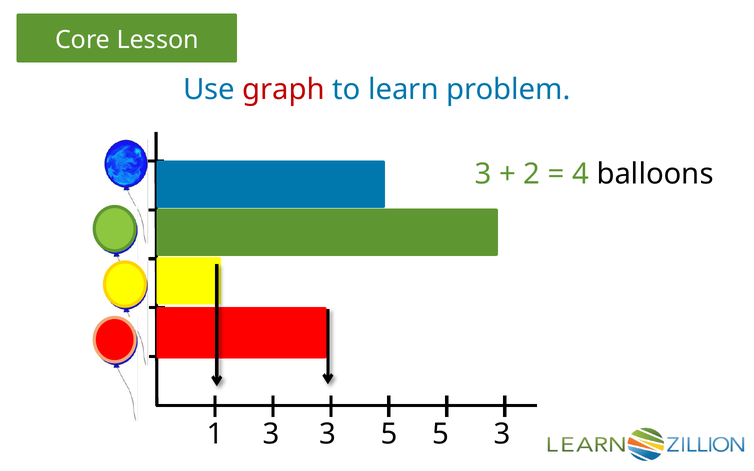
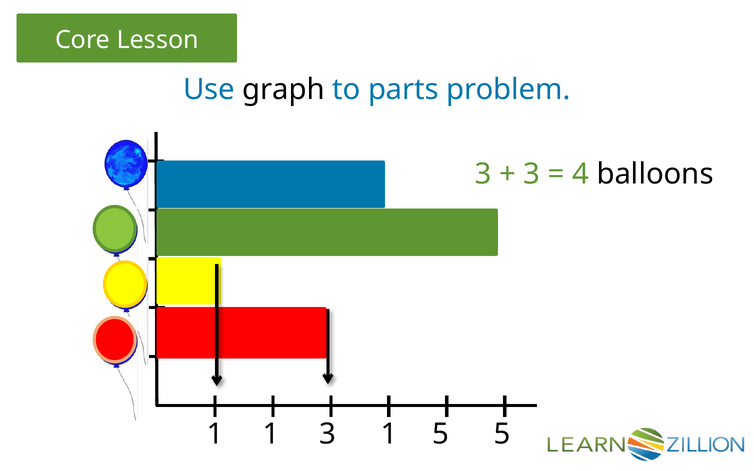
graph colour: red -> black (284, 89)
learn: learn -> parts (403, 89)
2: 2 -> 3 (532, 174)
1 3: 3 -> 1 (271, 434)
3 5: 5 -> 1 (389, 434)
5 3: 3 -> 5 (502, 434)
